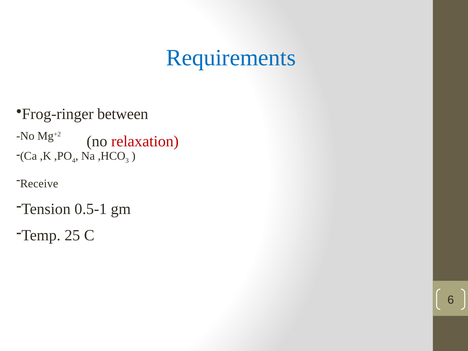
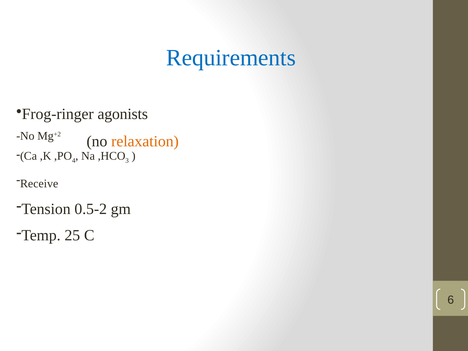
between: between -> agonists (123, 114)
relaxation colour: red -> orange (145, 141)
0.5-1: 0.5-1 -> 0.5-2 (91, 209)
